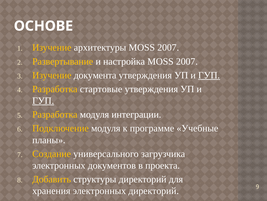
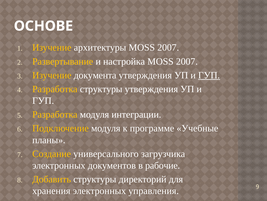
Разработка стартовые: стартовые -> структуры (101, 89)
ГУП underline: present -> none (43, 100)
проекта: проекта -> рабочие (163, 165)
электронных директорий: директорий -> управления (154, 190)
